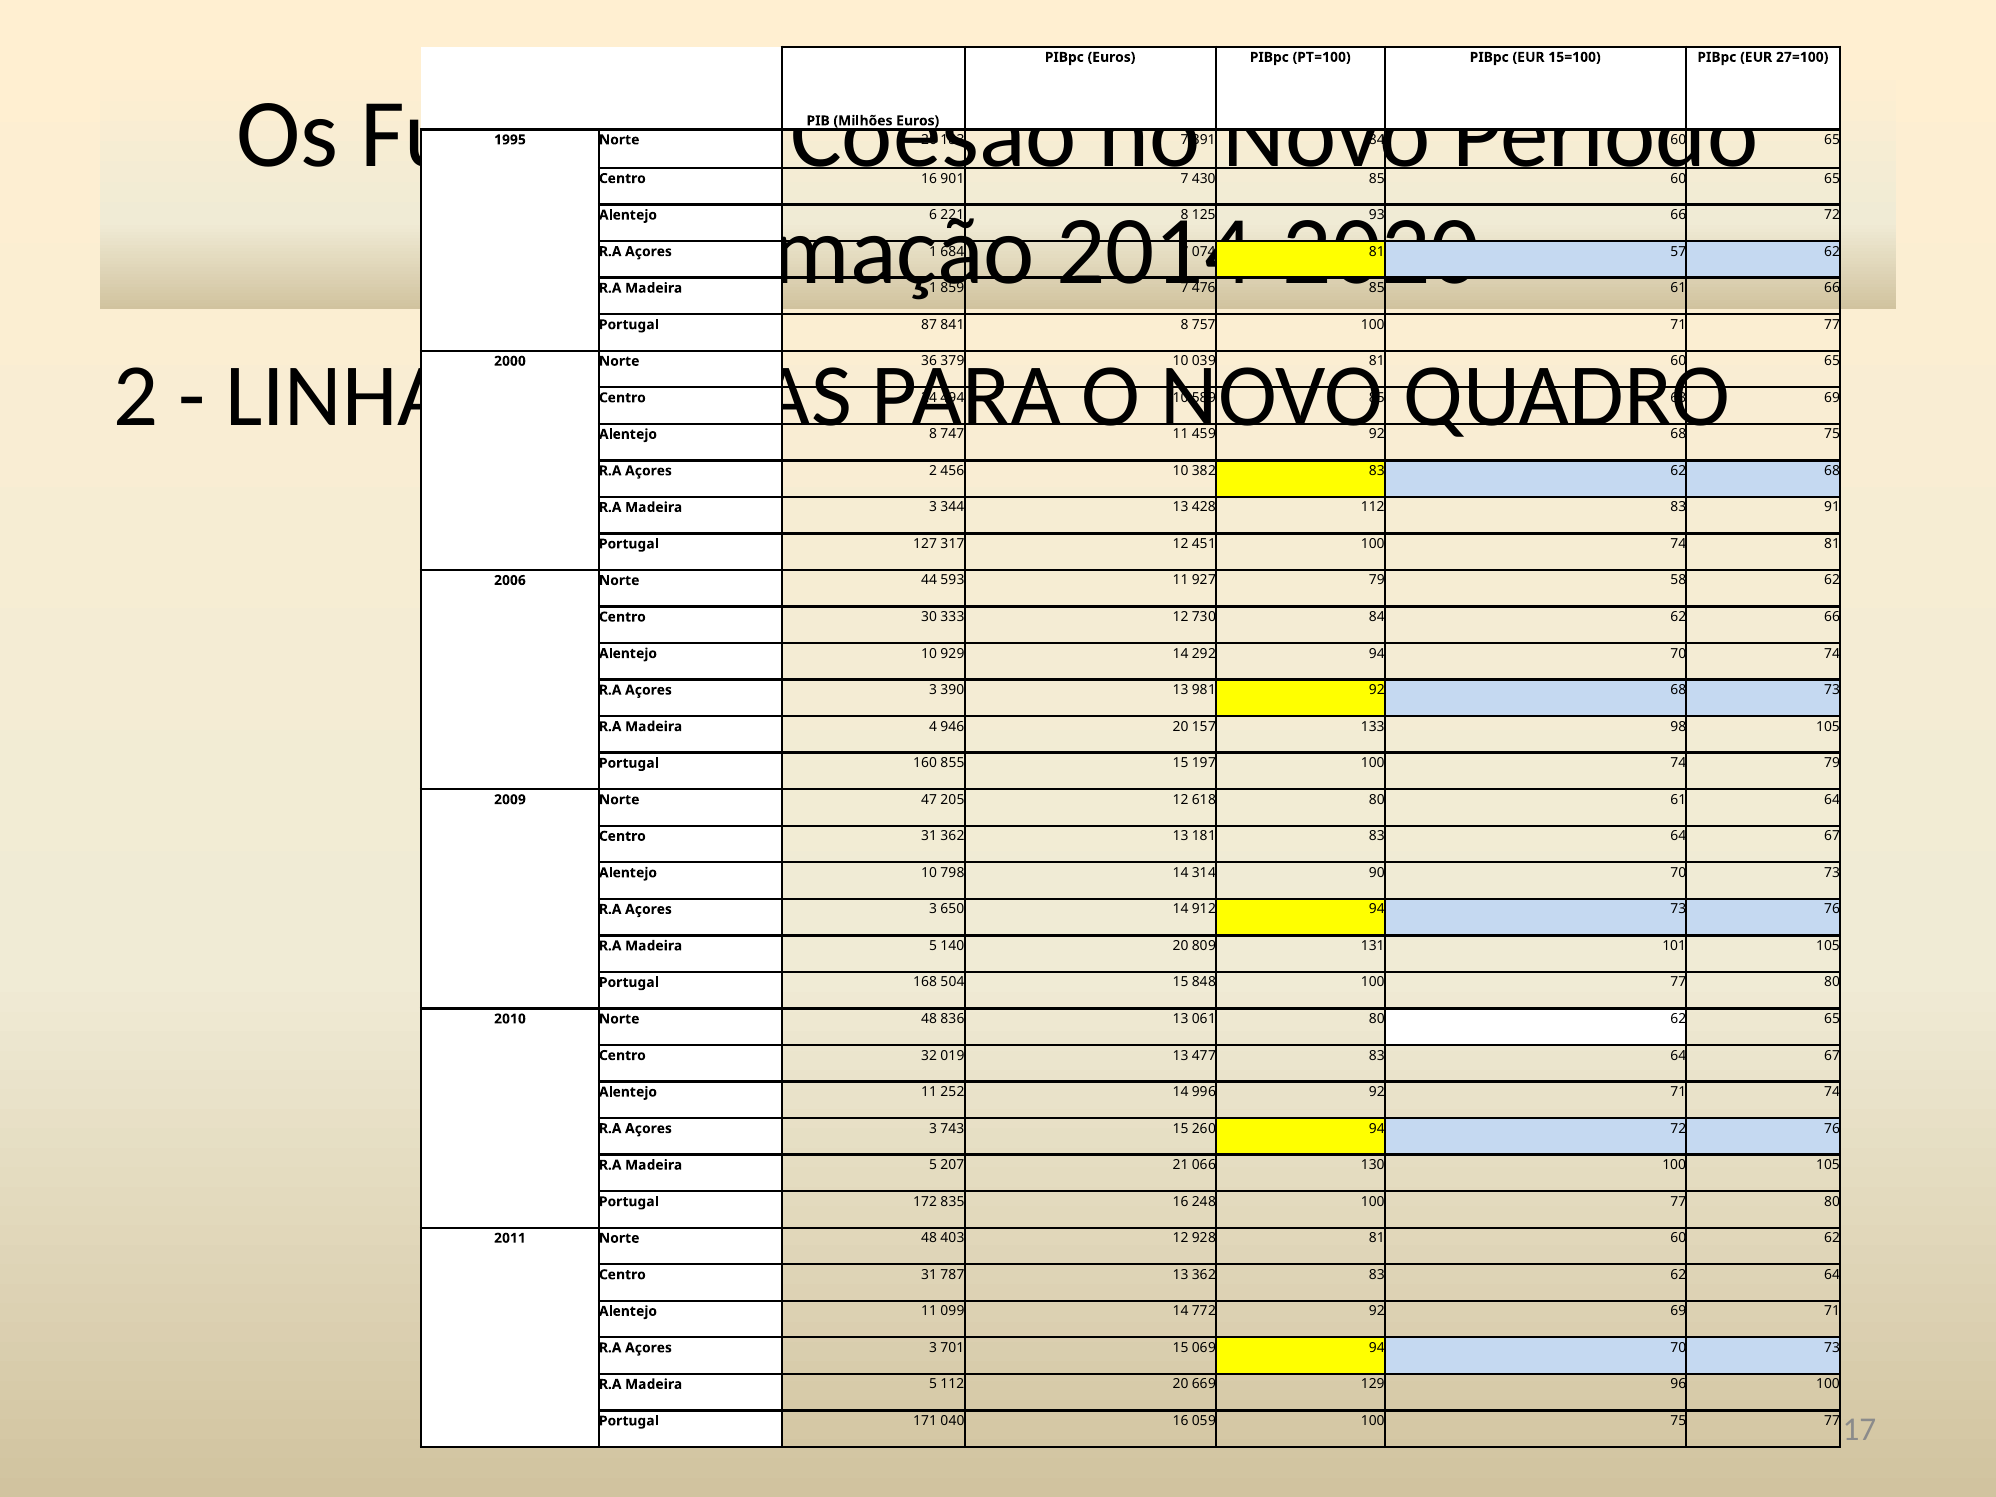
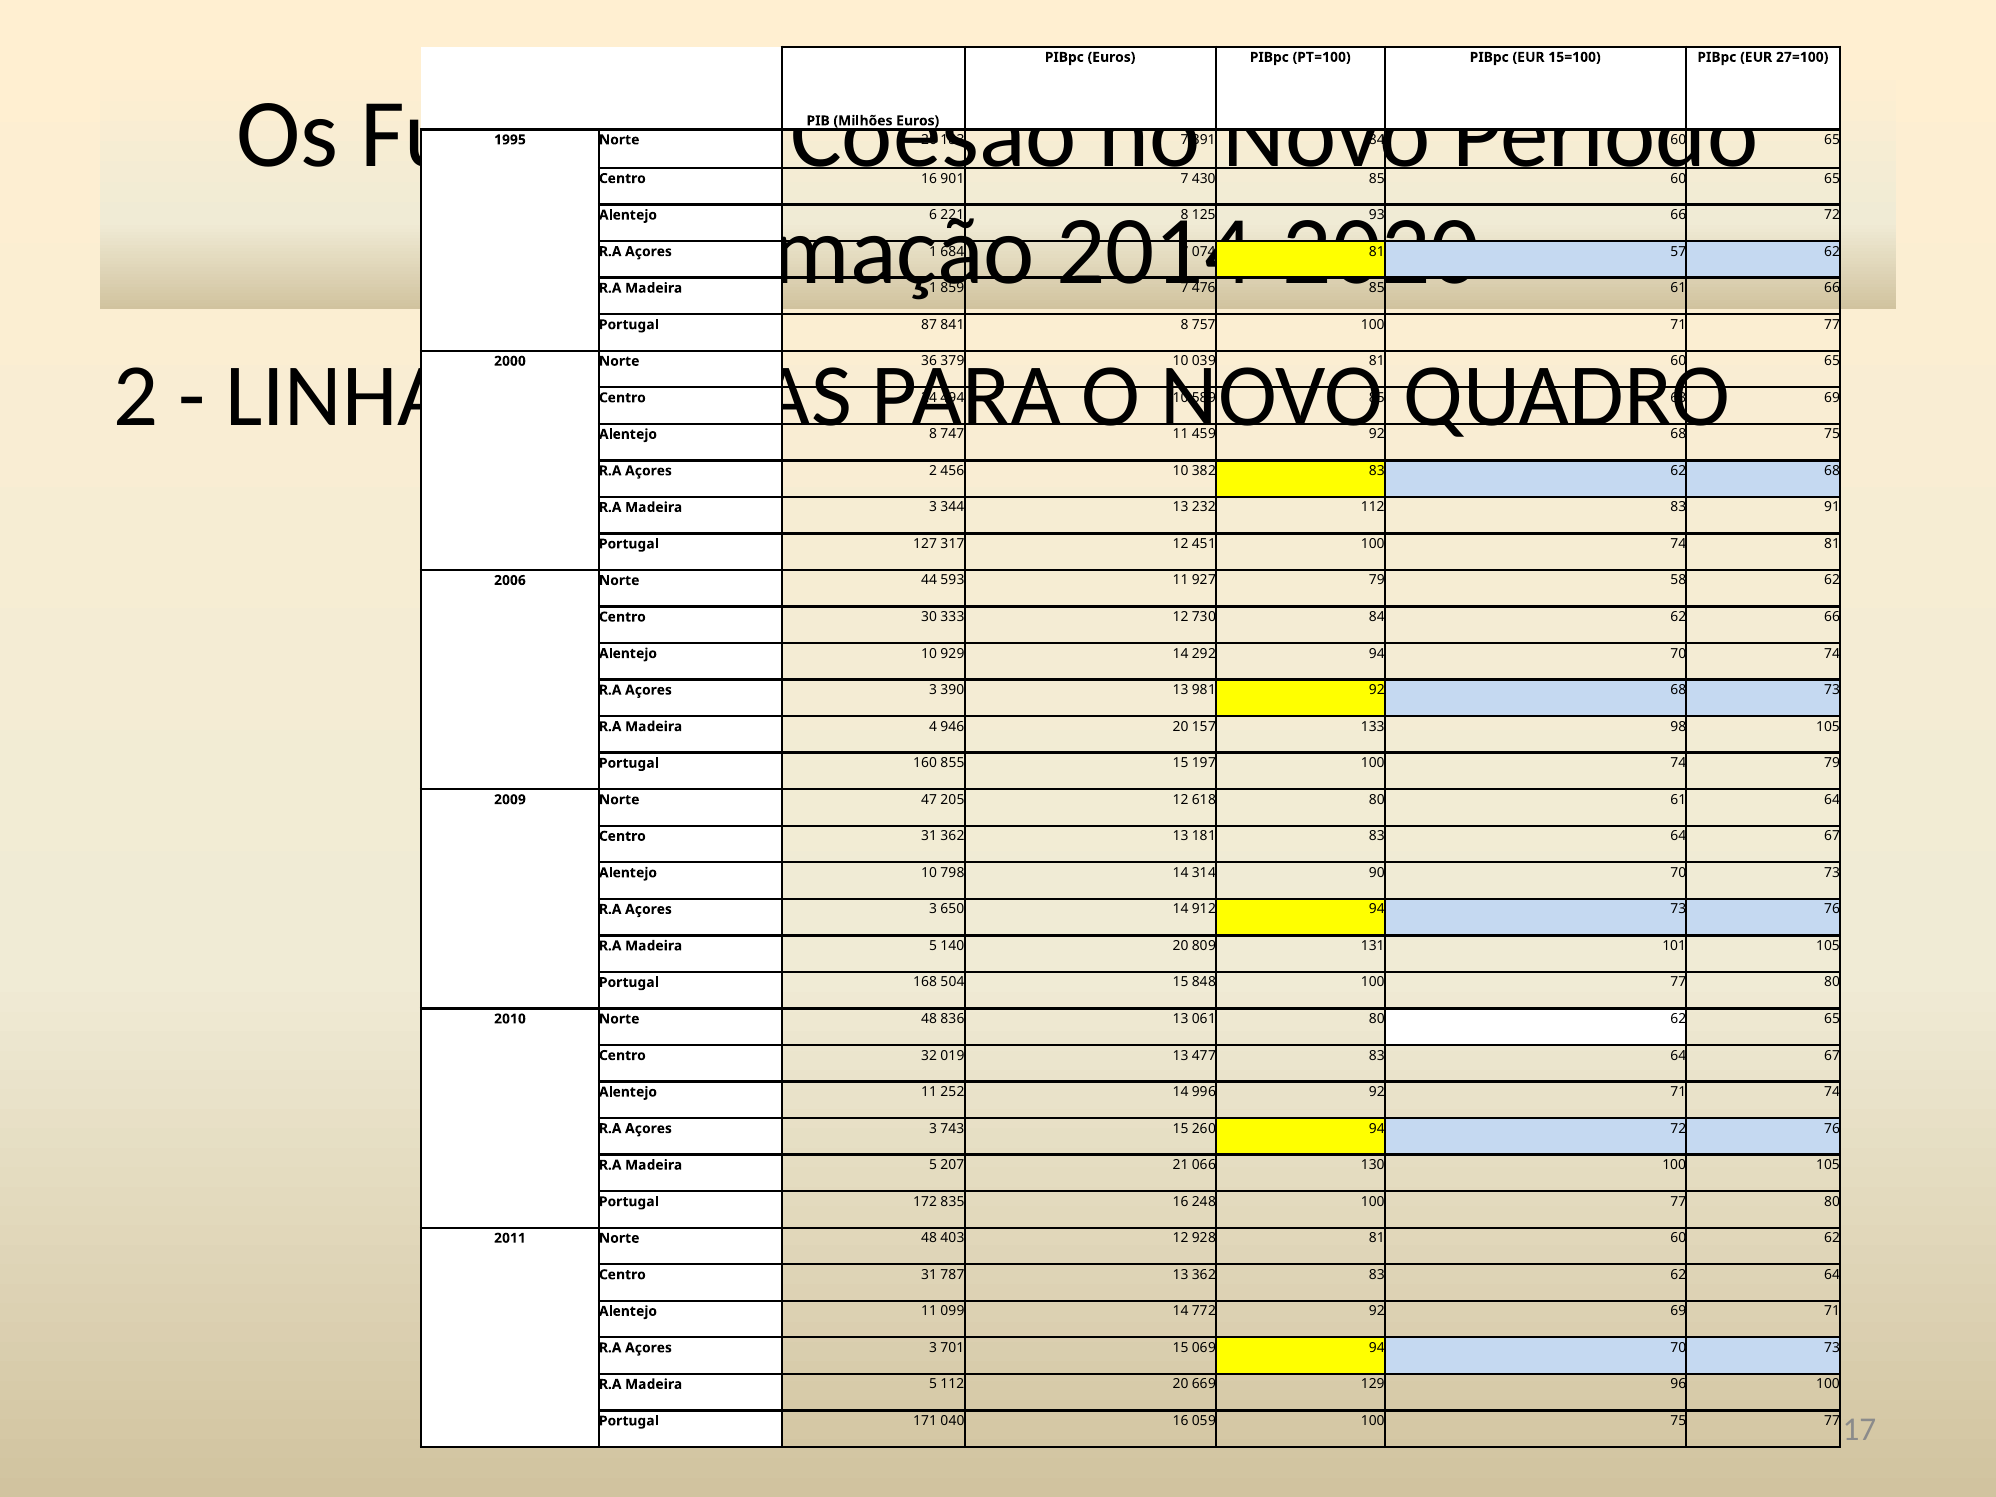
428: 428 -> 232 (1204, 507)
